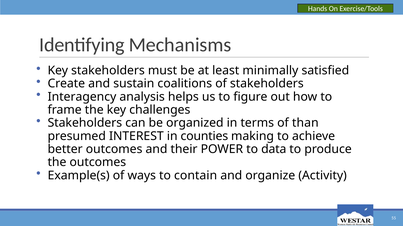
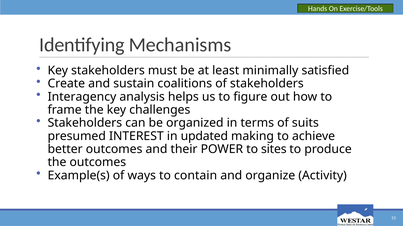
than: than -> suits (305, 123)
counties: counties -> updated (204, 136)
data: data -> sites (274, 150)
